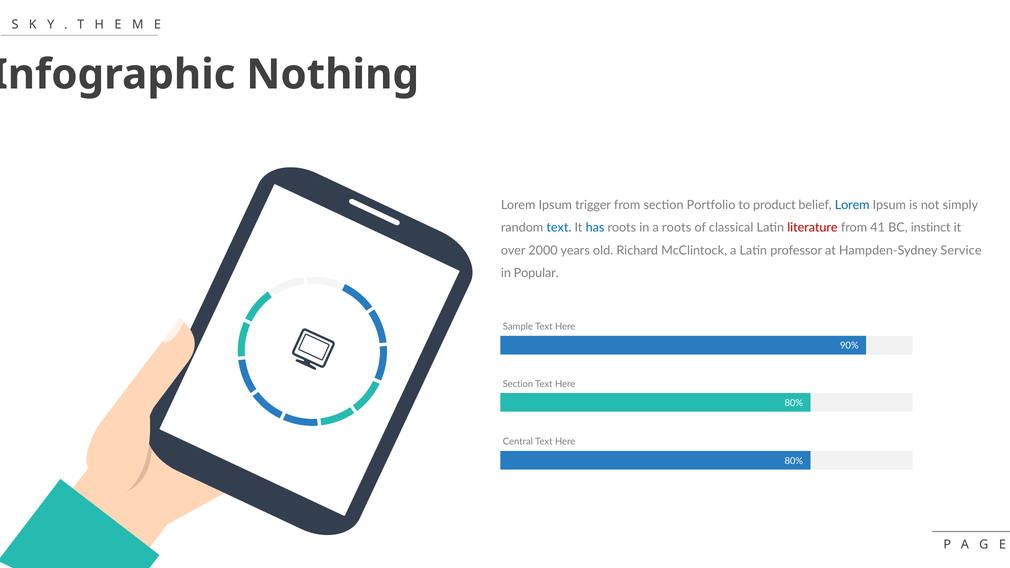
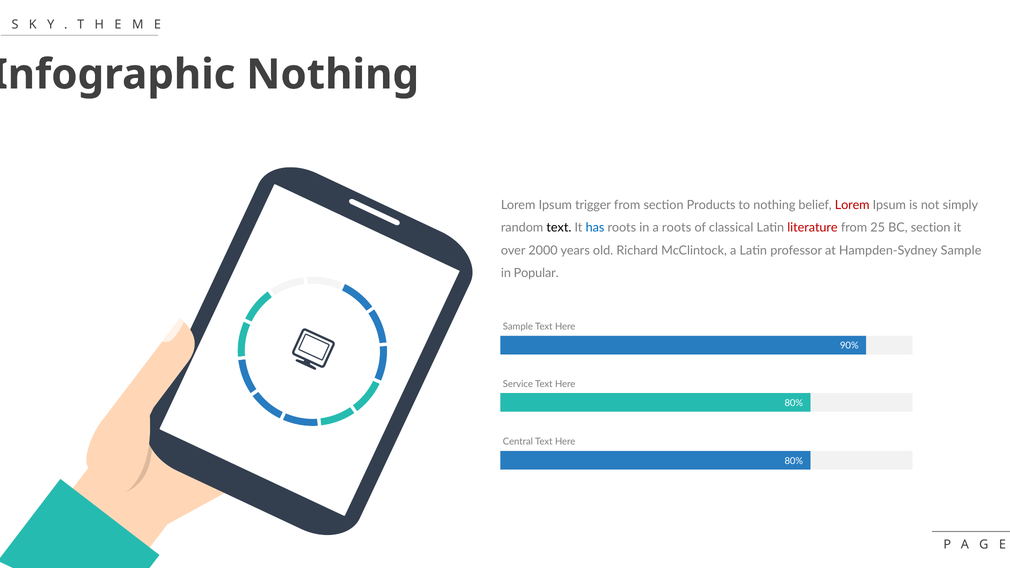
Portfolio: Portfolio -> Products (711, 205)
to product: product -> nothing (774, 205)
Lorem colour: blue -> red (852, 205)
text colour: blue -> black (559, 228)
41: 41 -> 25 (878, 228)
BC instinct: instinct -> section (931, 228)
Hampden-Sydney Service: Service -> Sample (961, 250)
Section: Section -> Service (518, 384)
